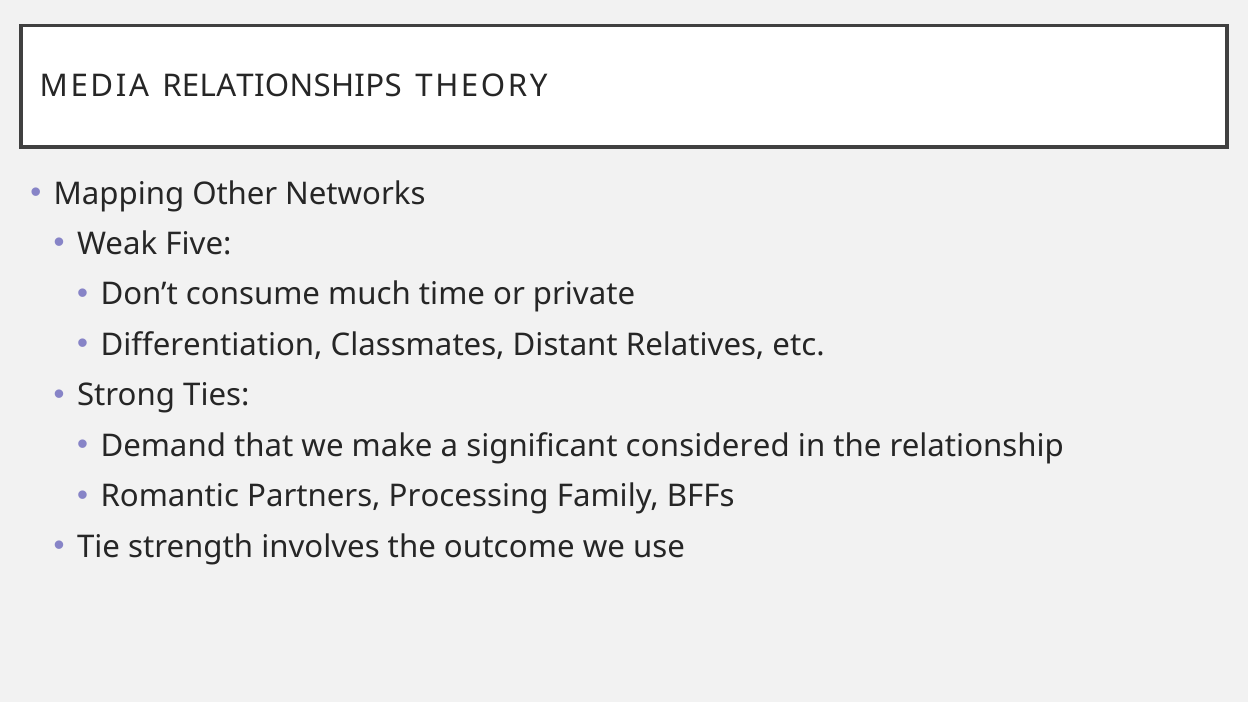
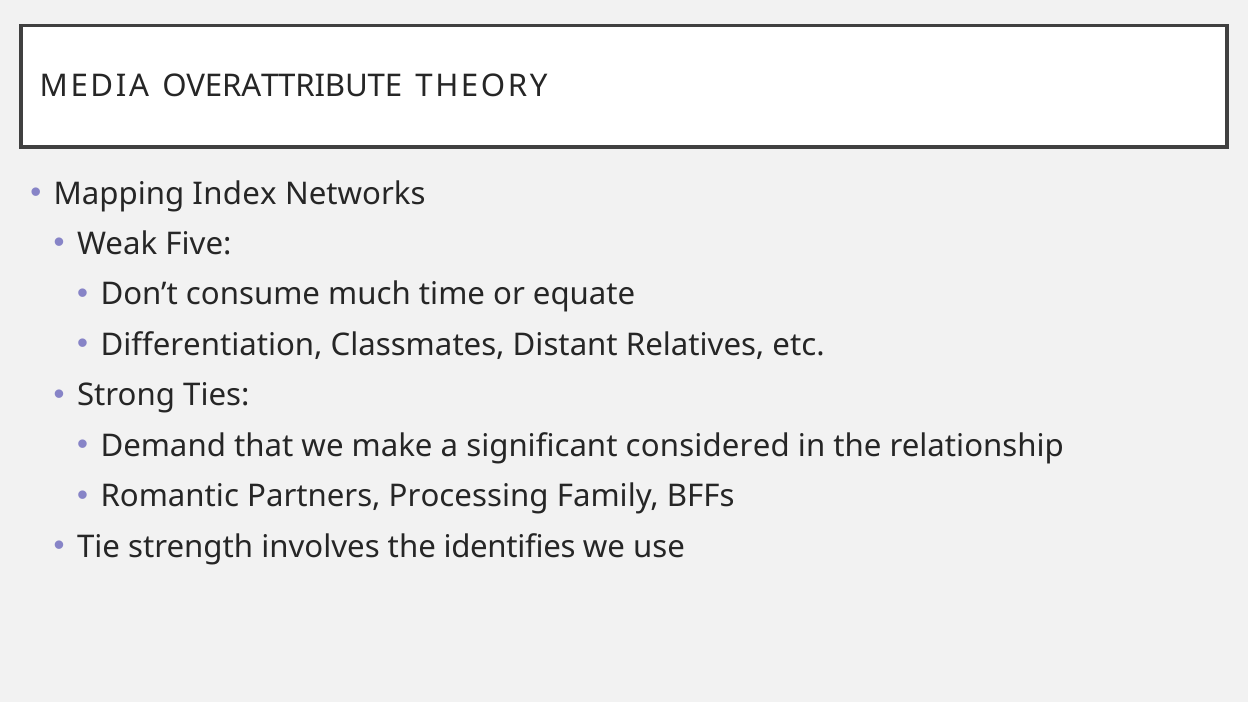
RELATIONSHIPS: RELATIONSHIPS -> OVERATTRIBUTE (282, 86)
Other: Other -> Index (235, 194)
private: private -> equate (584, 295)
outcome: outcome -> identifies (510, 547)
